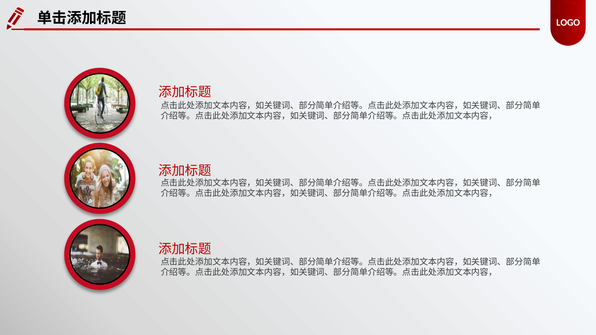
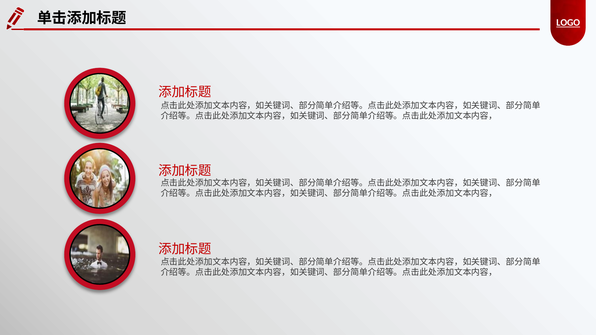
LOGO underline: none -> present (568, 23)
